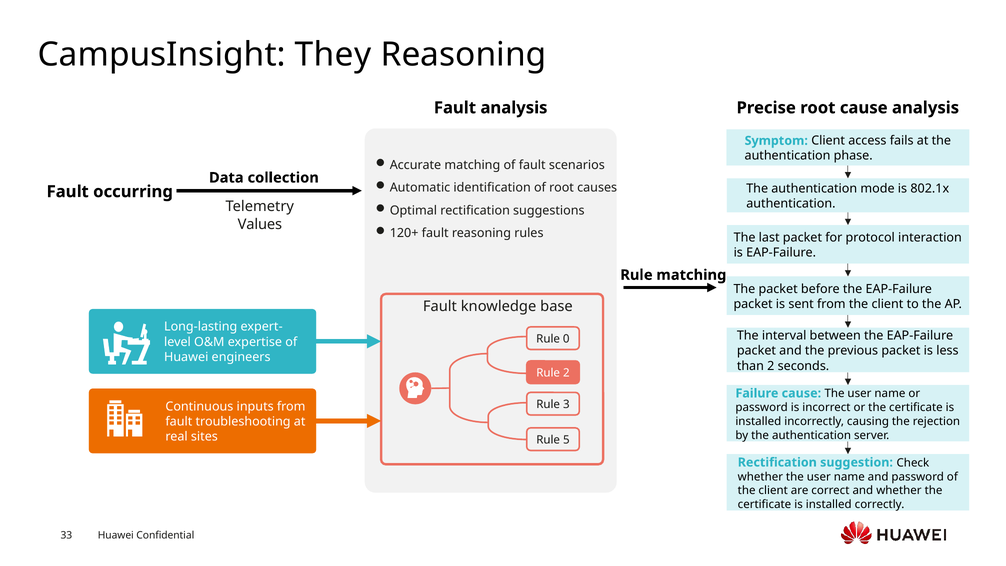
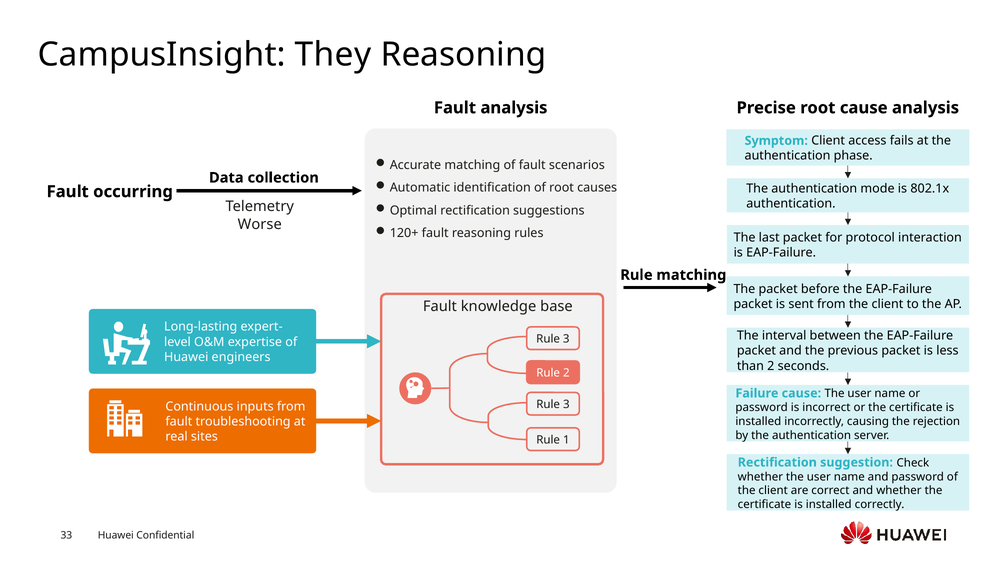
Values: Values -> Worse (260, 224)
0: 0 -> 3 (566, 339)
5: 5 -> 1 (566, 440)
